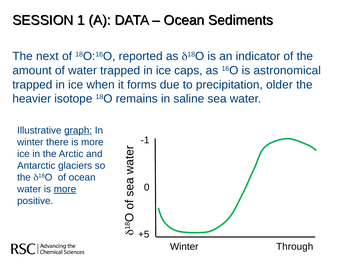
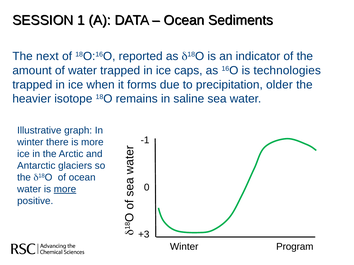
astronomical: astronomical -> technologies (287, 71)
graph underline: present -> none (78, 131)
+5: +5 -> +3 (144, 235)
Through: Through -> Program (295, 247)
